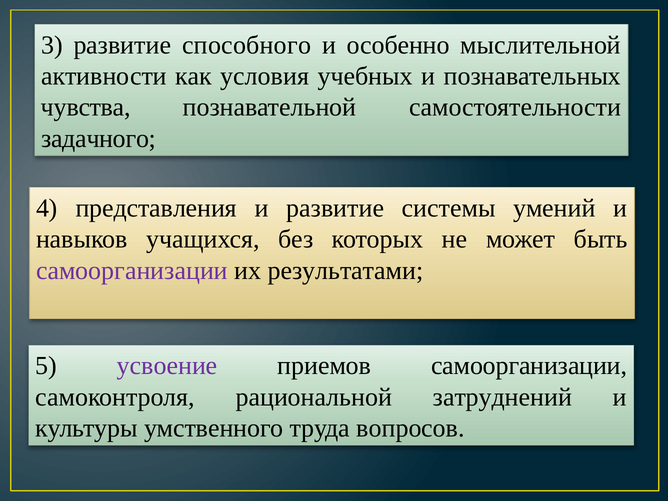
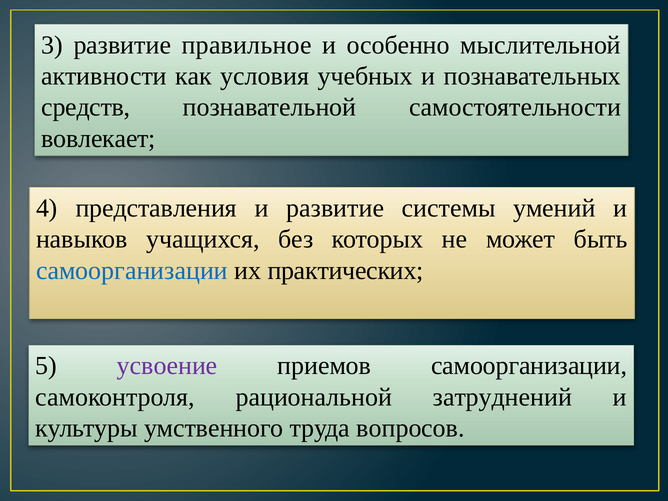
способного: способного -> правильное (247, 45)
чувства: чувства -> средств (86, 107)
задачного: задачного -> вовлекает (99, 139)
самоорганизации colour: purple -> blue (132, 270)
результатами: результатами -> практических (346, 270)
